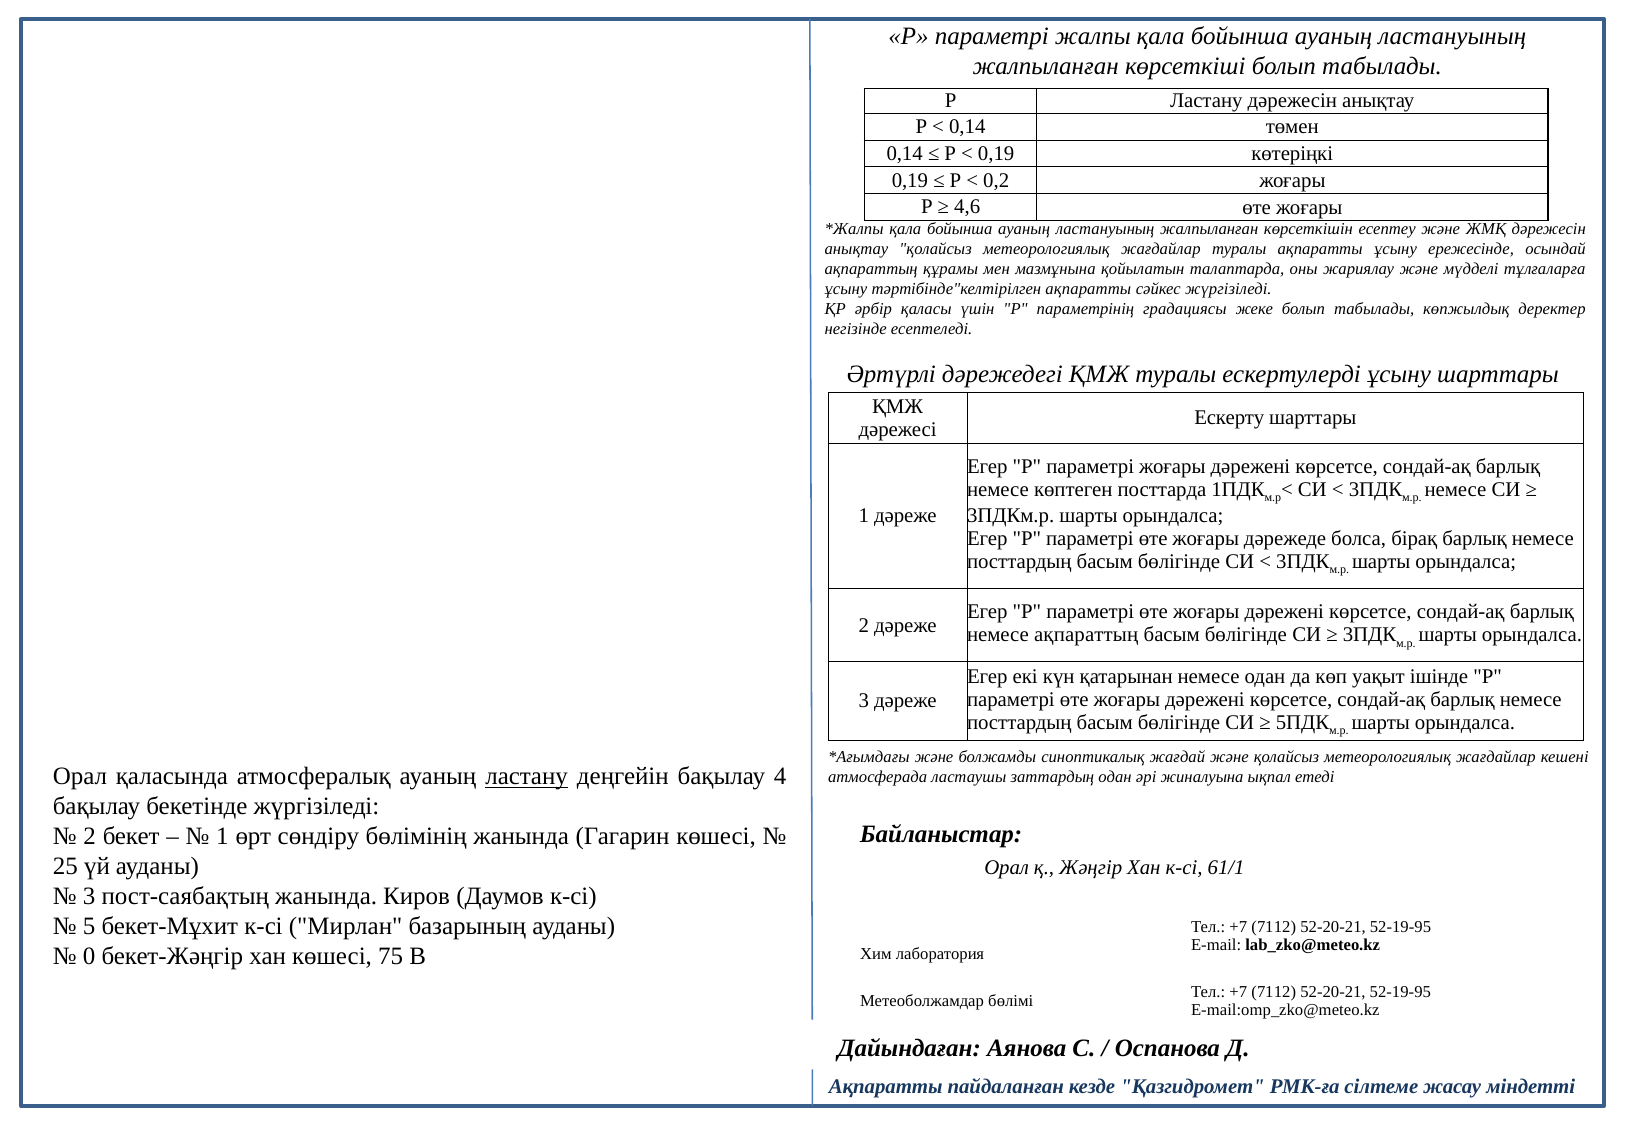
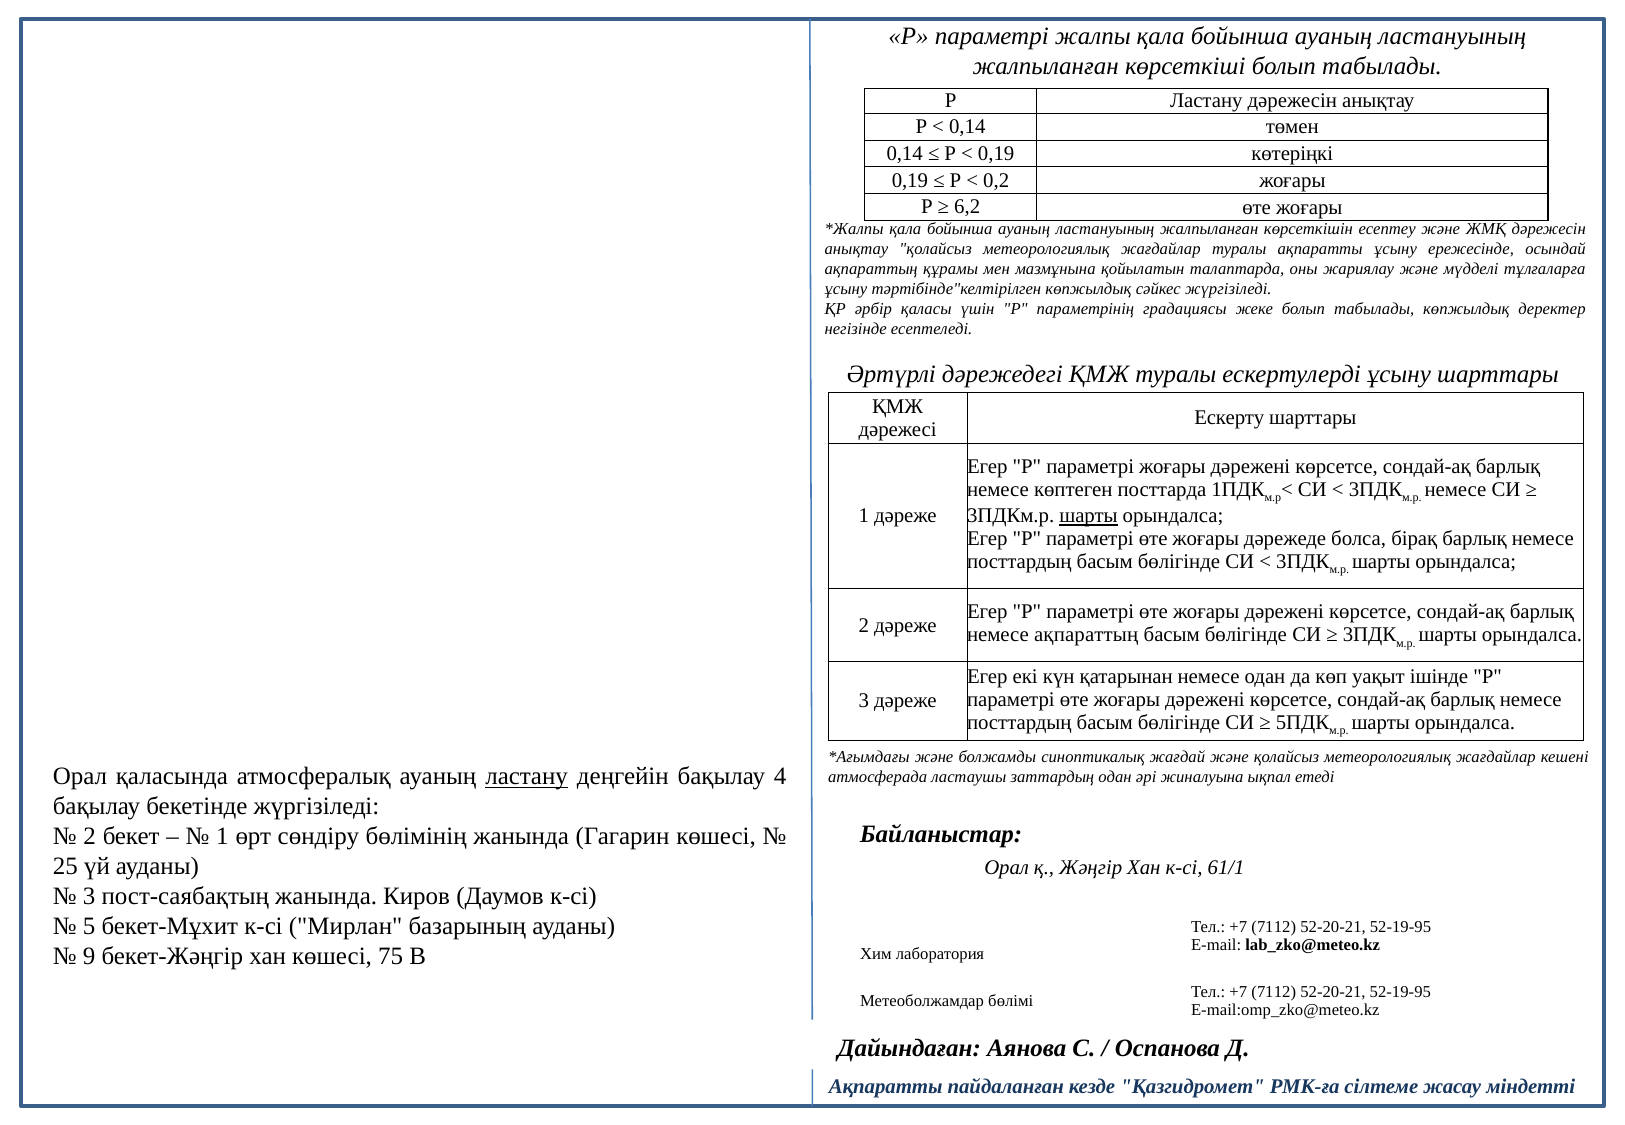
4,6: 4,6 -> 6,2 (967, 207)
тәртібінде"келтірілген ақпаратты: ақпаратты -> көпжылдық (1088, 289)
шарты underline: none -> present (1089, 516)
0: 0 -> 9 (89, 957)
